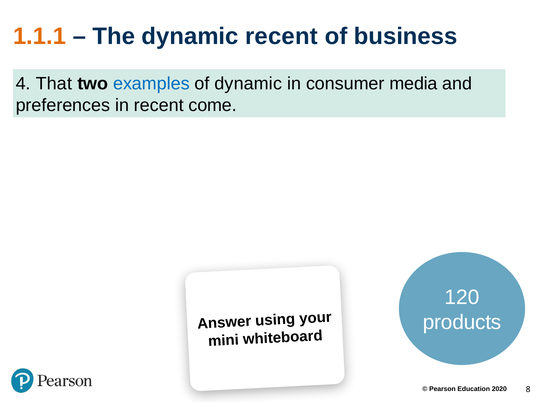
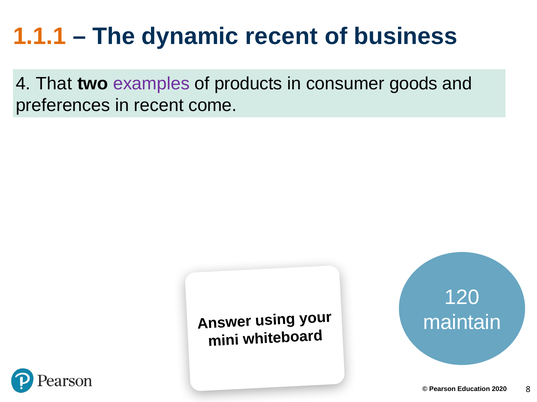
examples colour: blue -> purple (151, 84)
of dynamic: dynamic -> products (248, 84)
media: media -> goods (414, 84)
products: products -> maintain (462, 323)
